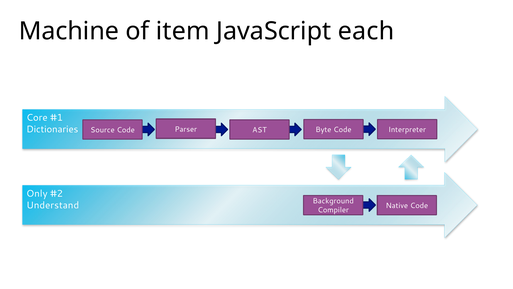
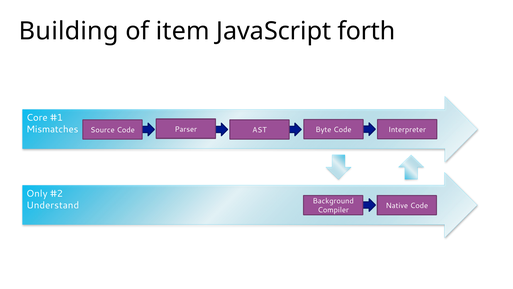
Machine: Machine -> Building (69, 31)
each: each -> forth (366, 31)
Dictionaries: Dictionaries -> Mismatches (52, 129)
